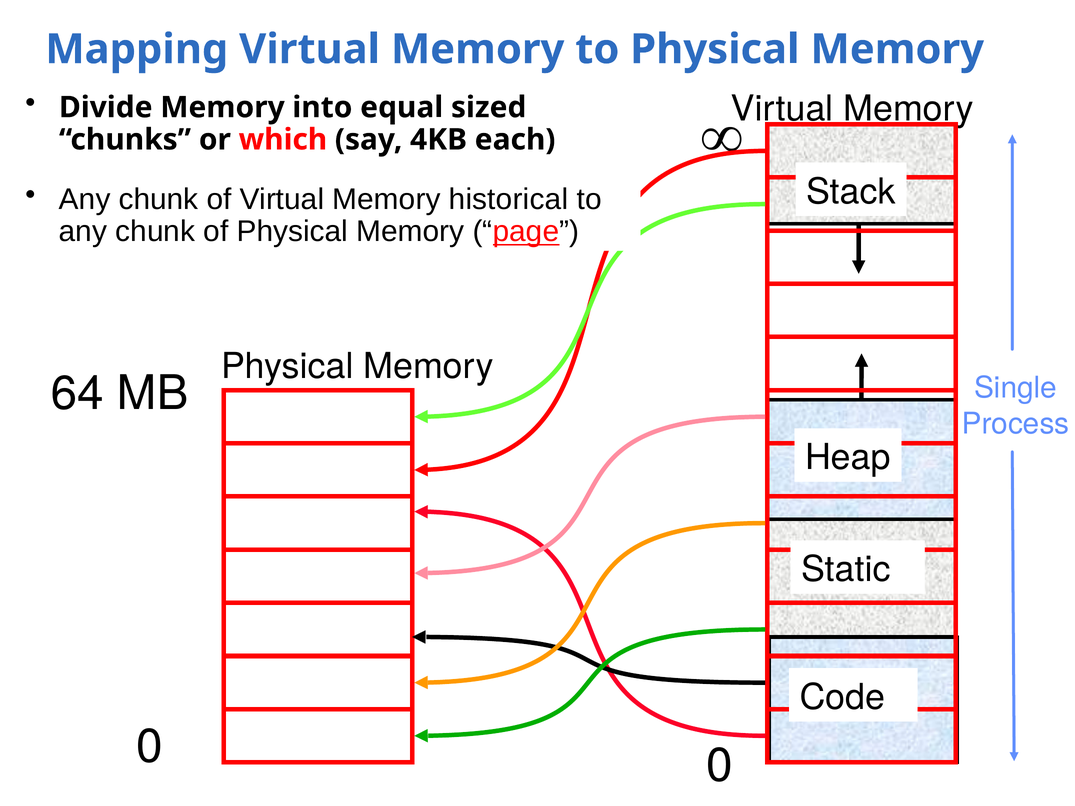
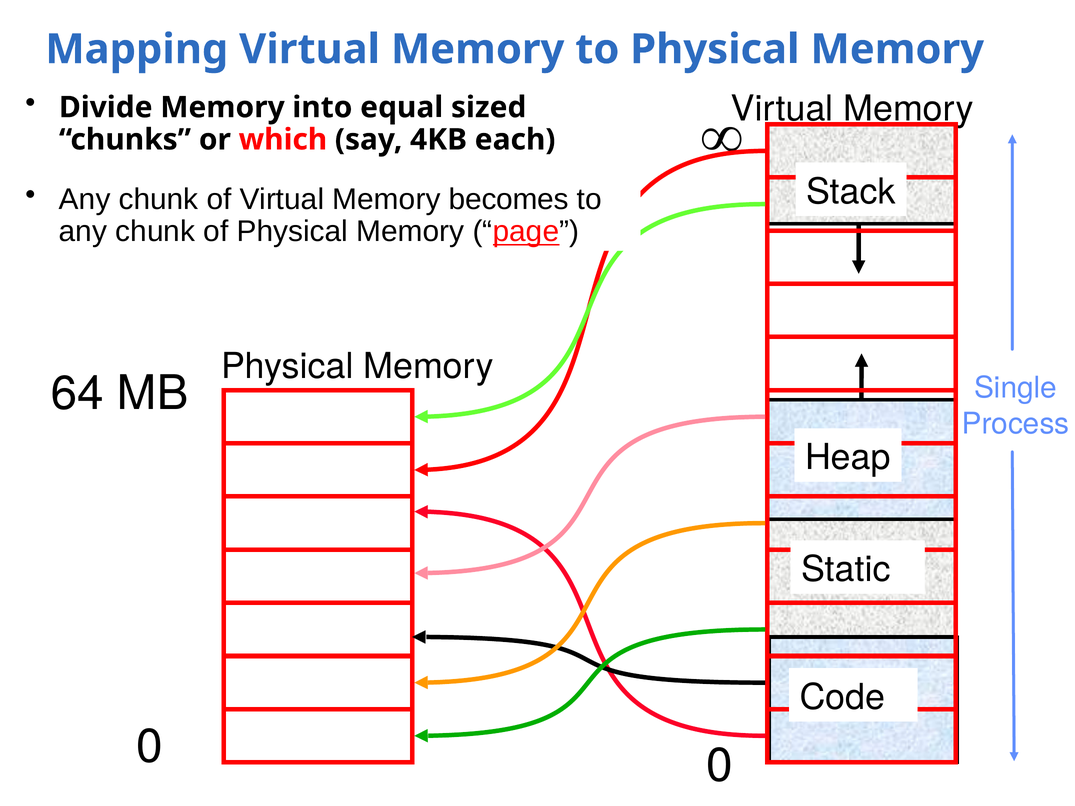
historical: historical -> becomes (509, 199)
